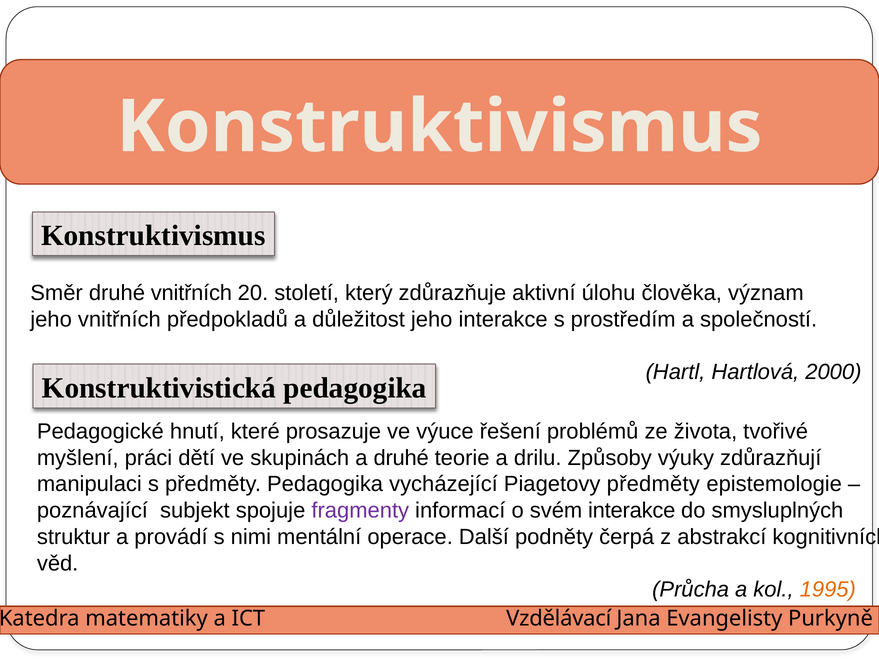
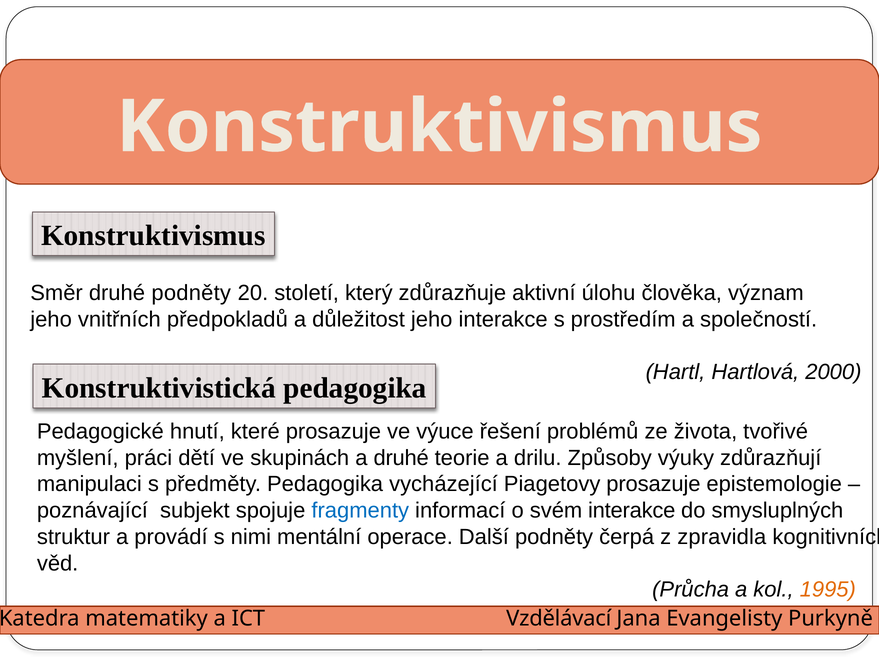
druhé vnitřních: vnitřních -> podněty (191, 293)
Piagetovy předměty: předměty -> prosazuje (653, 484)
fragmenty colour: purple -> blue (360, 511)
abstrakcí: abstrakcí -> zpravidla (722, 537)
